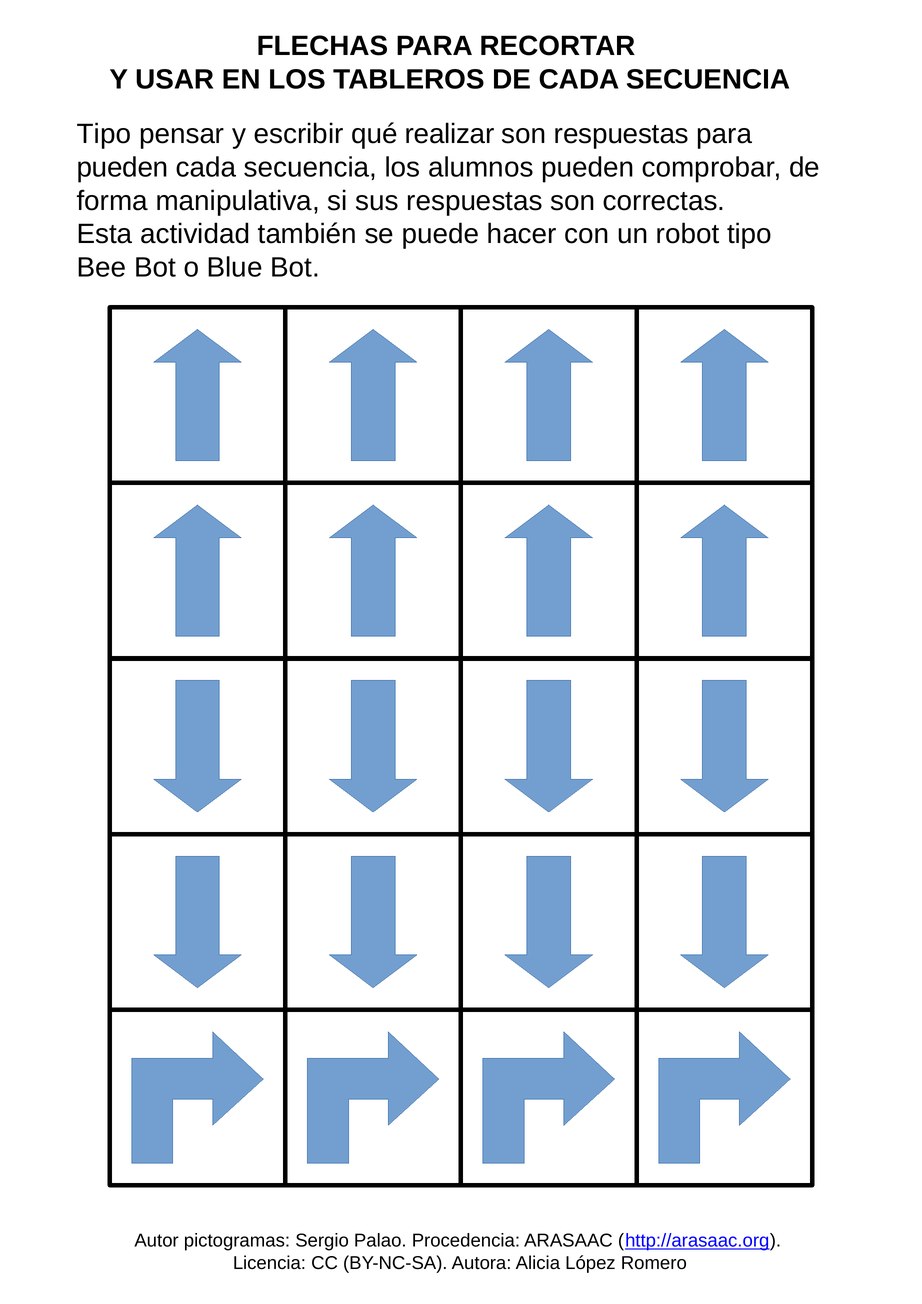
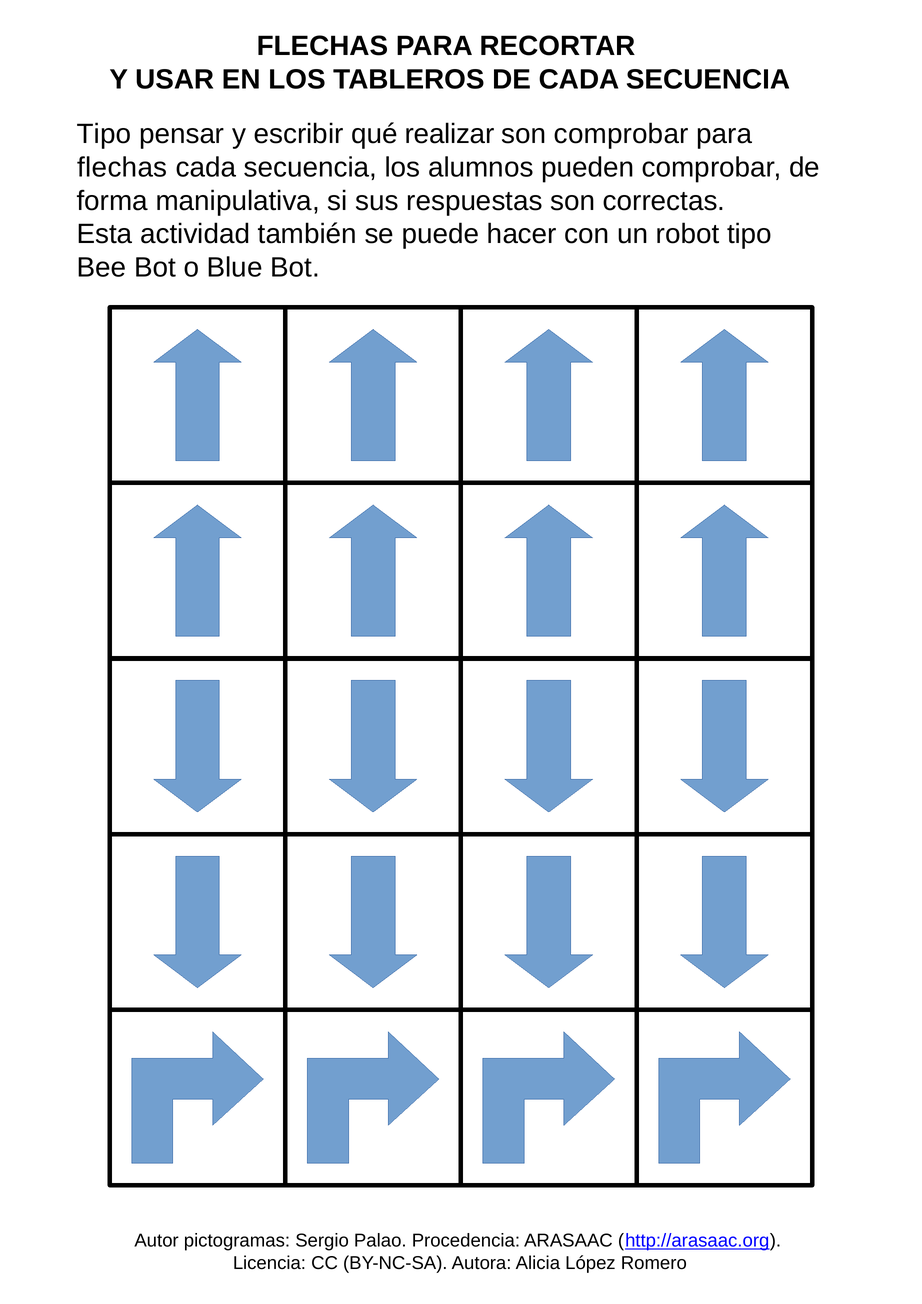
son respuestas: respuestas -> comprobar (621, 134)
pueden: pueden -> flechas (122, 167)
